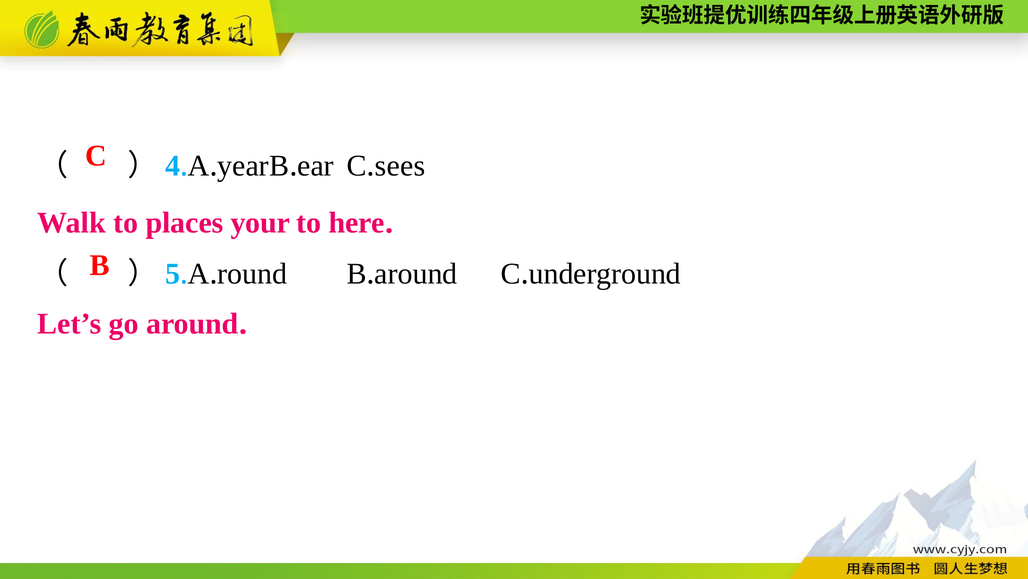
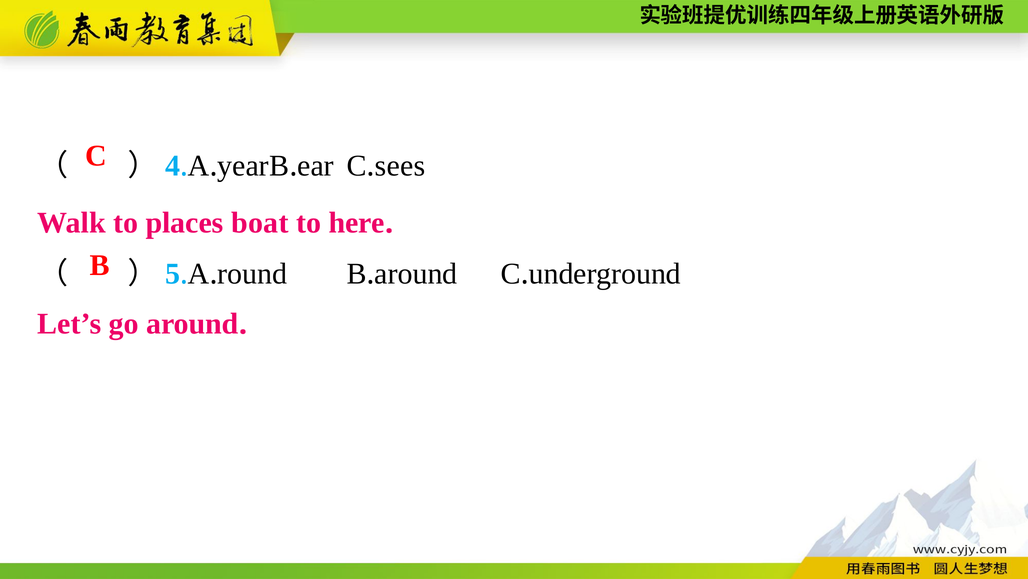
your: your -> boat (260, 223)
